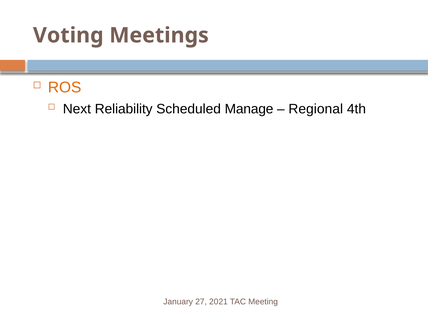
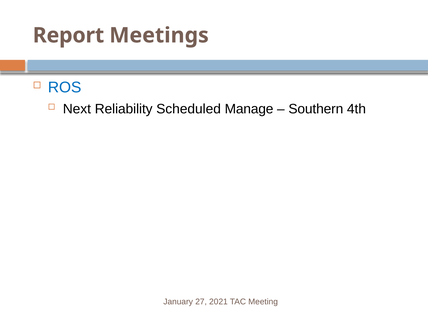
Voting: Voting -> Report (68, 35)
ROS colour: orange -> blue (65, 87)
Regional: Regional -> Southern (316, 109)
